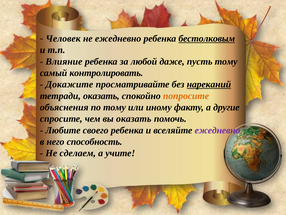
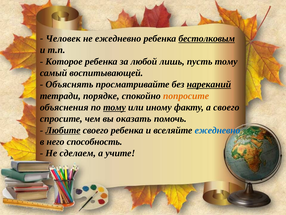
Влияние: Влияние -> Которое (64, 61)
даже: даже -> лишь (172, 61)
контролировать: контролировать -> воспитывающей (106, 73)
Докажите: Докажите -> Объяснять (69, 84)
тетради оказать: оказать -> порядке (101, 96)
тому underline: none -> present (115, 107)
а другие: другие -> своего (226, 107)
Любите underline: none -> present (63, 130)
ежедневно colour: purple -> blue (217, 130)
